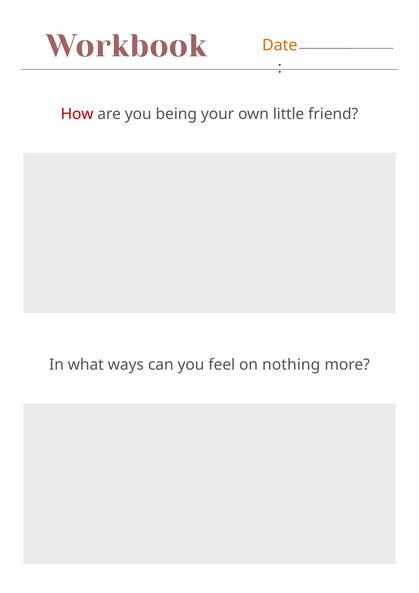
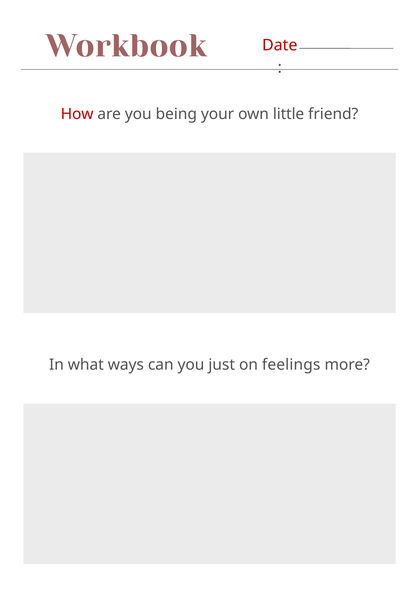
Date colour: orange -> red (280, 45)
feel: feel -> just (222, 365)
nothing: nothing -> feelings (291, 365)
